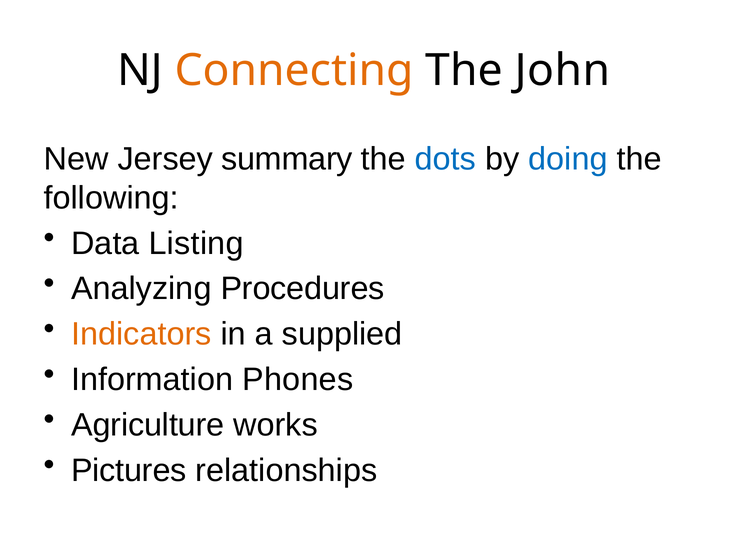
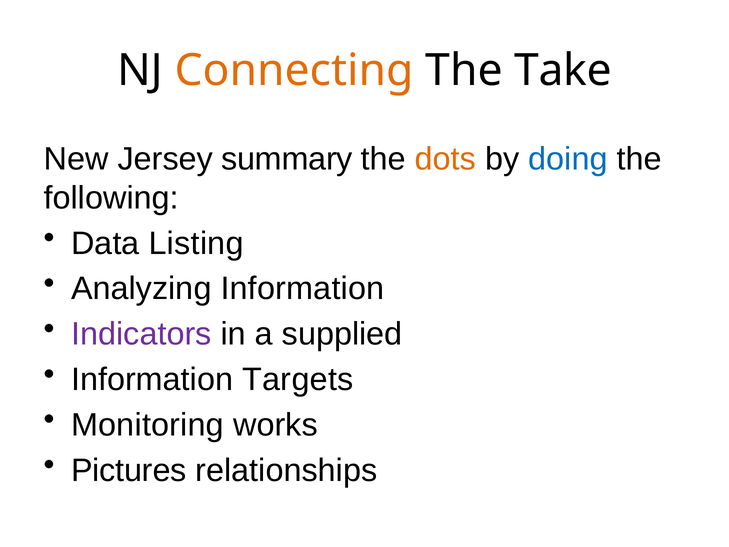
John: John -> Take (563, 71)
dots colour: blue -> orange (445, 159)
Analyzing Procedures: Procedures -> Information (302, 289)
Indicators colour: orange -> purple (141, 334)
Phones: Phones -> Targets (298, 379)
Agriculture: Agriculture -> Monitoring (148, 425)
